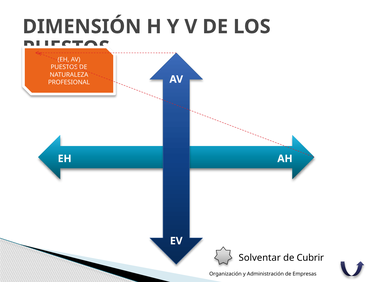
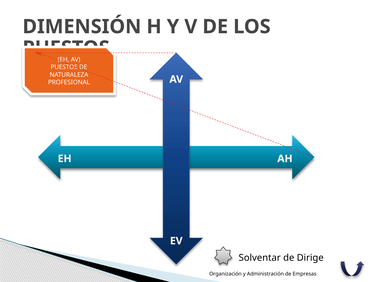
Cubrir: Cubrir -> Dirige (310, 258)
